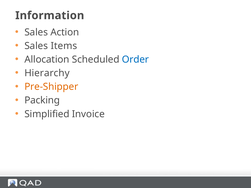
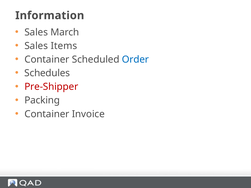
Action: Action -> March (65, 32)
Allocation: Allocation -> Container (47, 60)
Hierarchy: Hierarchy -> Schedules (47, 73)
Pre-Shipper colour: orange -> red (51, 87)
Simplified: Simplified -> Container (47, 114)
